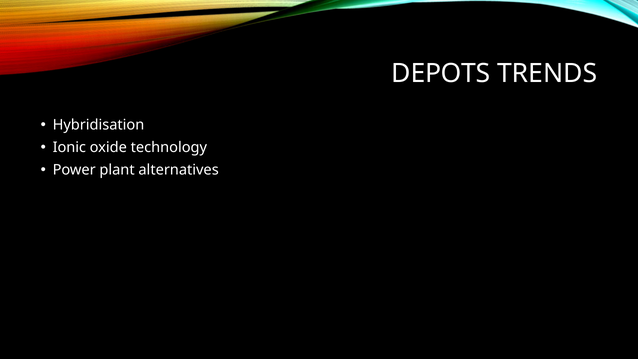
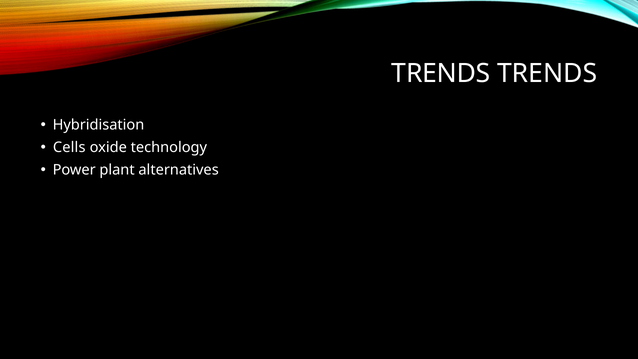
DEPOTS: DEPOTS -> TRENDS (441, 74)
Ionic: Ionic -> Cells (69, 147)
